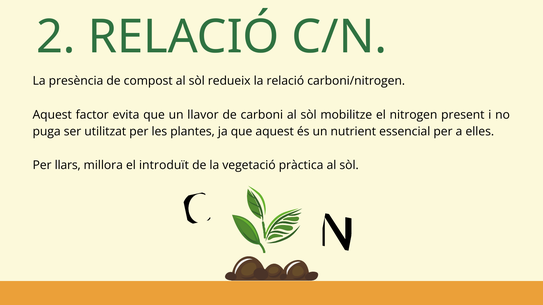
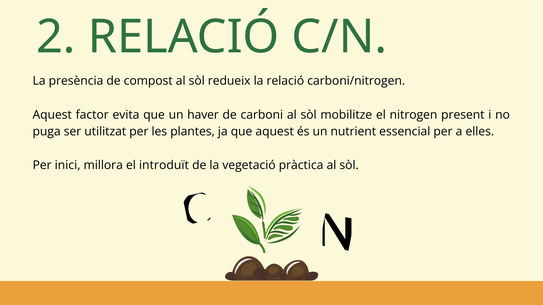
llavor: llavor -> haver (203, 115)
llars: llars -> inici (68, 166)
